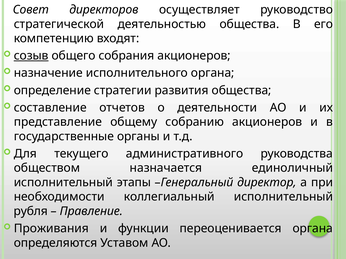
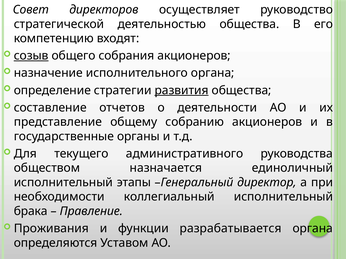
развития underline: none -> present (182, 90)
рубля: рубля -> брака (31, 212)
переоценивается: переоценивается -> разрабатывается (231, 229)
